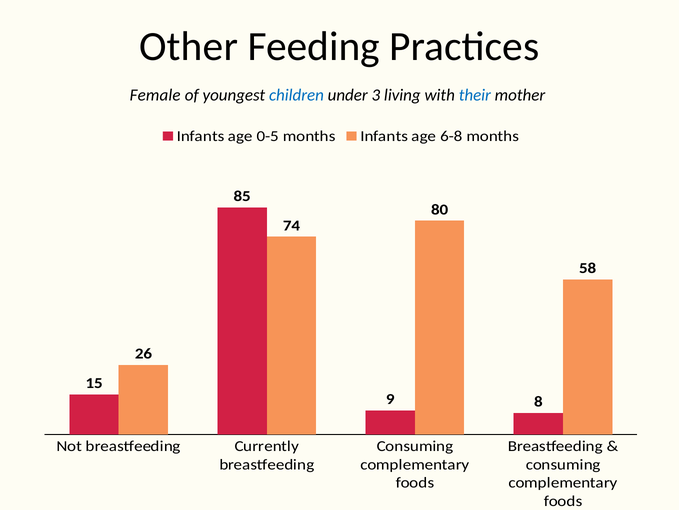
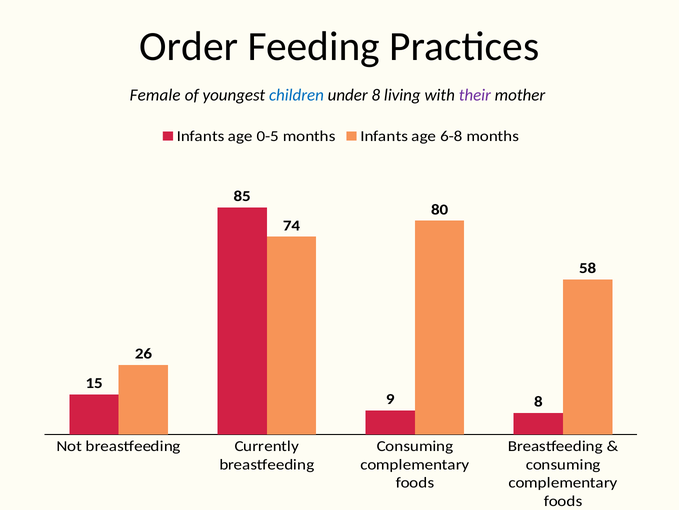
Other: Other -> Order (189, 46)
under 3: 3 -> 8 (376, 95)
their colour: blue -> purple (475, 95)
